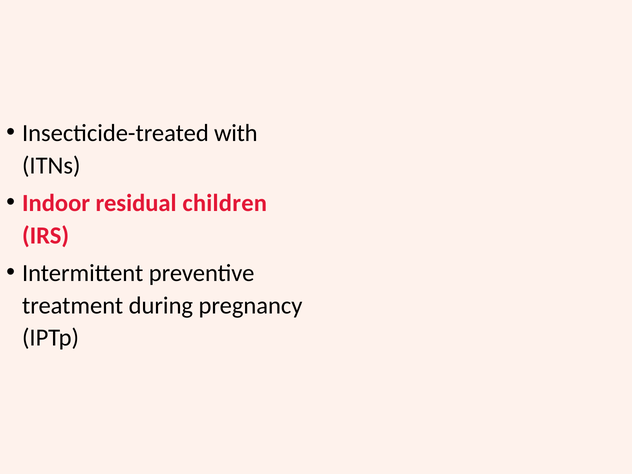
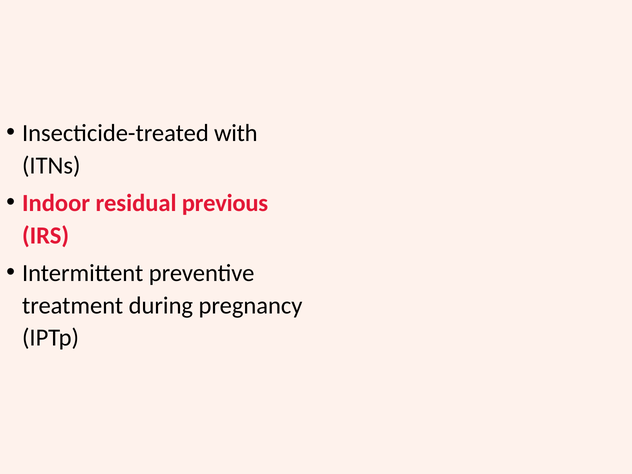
children: children -> previous (225, 203)
